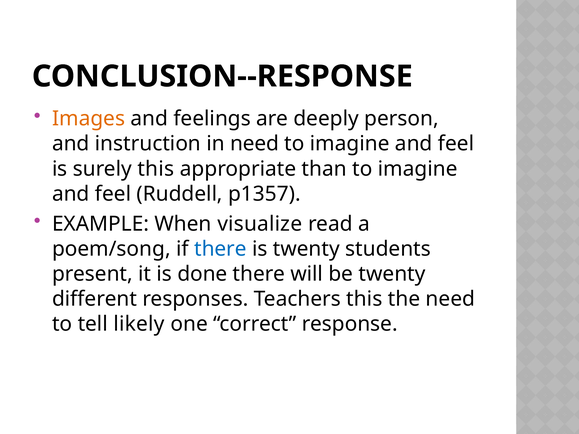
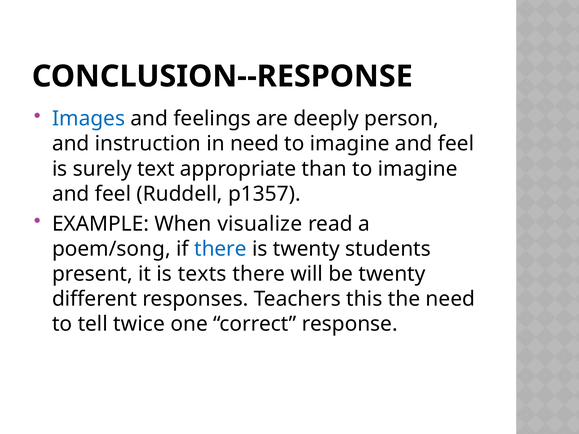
Images colour: orange -> blue (89, 119)
surely this: this -> text (156, 169)
done: done -> texts (202, 274)
likely: likely -> twice (139, 324)
